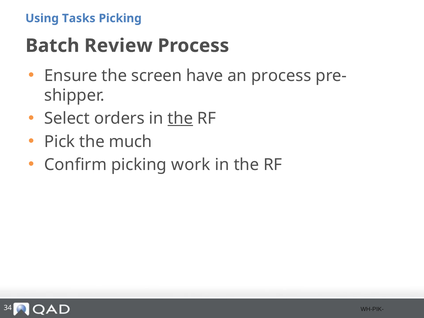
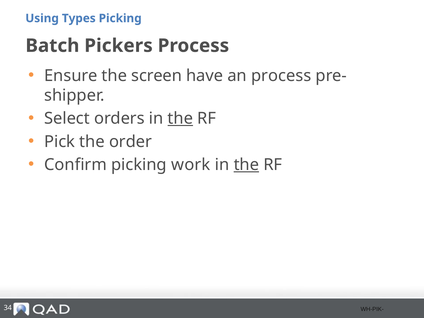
Tasks: Tasks -> Types (79, 18)
Review: Review -> Pickers (119, 46)
much: much -> order (130, 142)
the underline: none -> present (246, 165)
